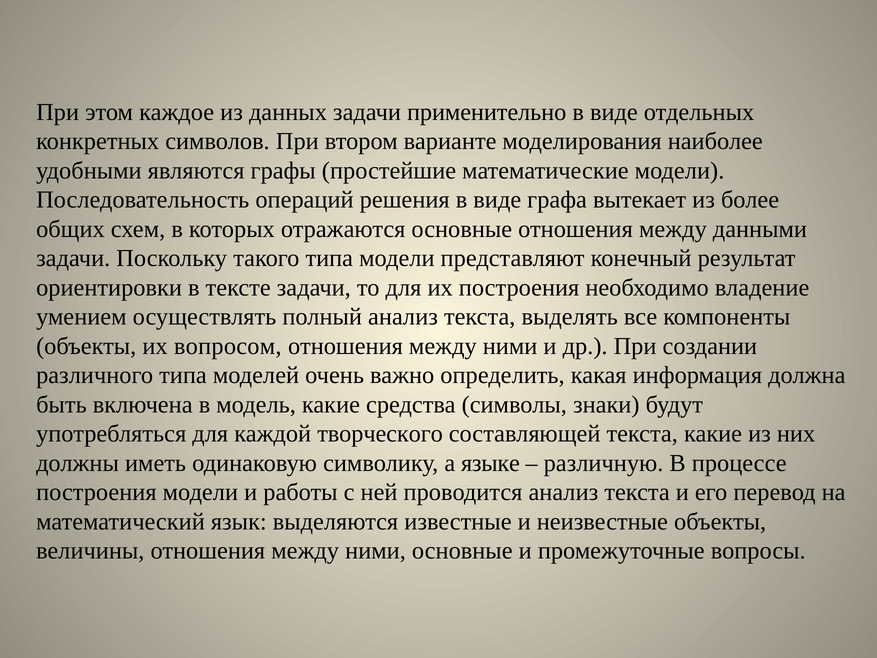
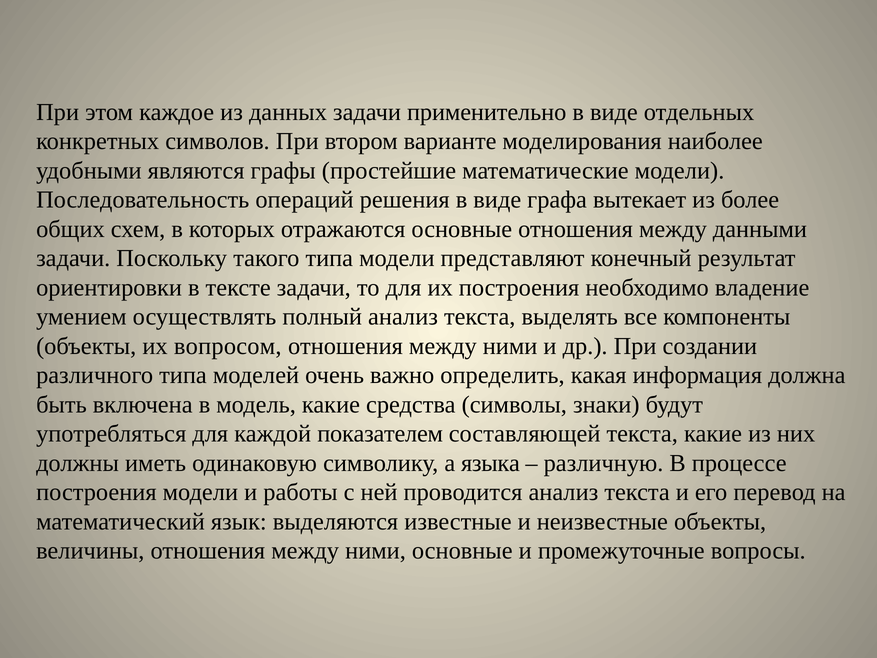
творческого: творческого -> показателем (380, 434)
языке: языке -> языка (490, 463)
